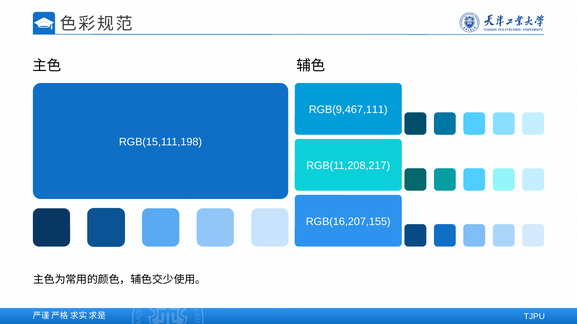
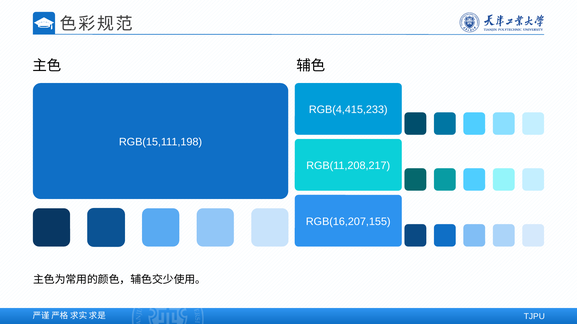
RGB(9,467,111: RGB(9,467,111 -> RGB(4,415,233 (348, 110)
